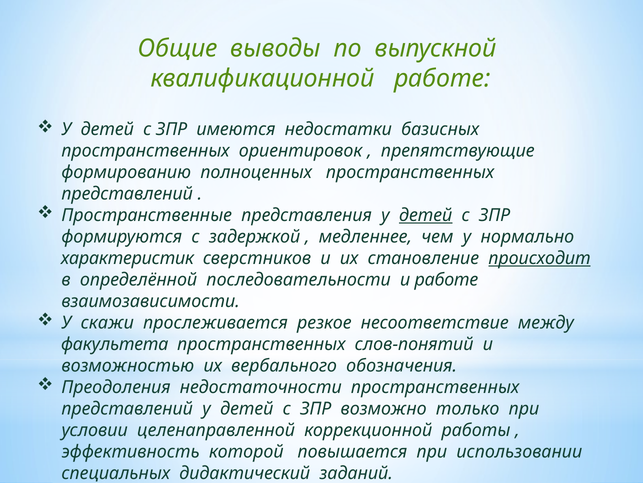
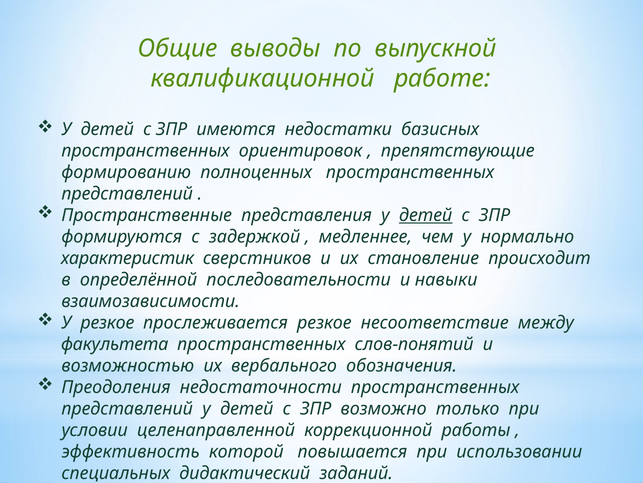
происходит underline: present -> none (539, 258)
и работе: работе -> навыки (446, 279)
У скажи: скажи -> резкое (107, 322)
